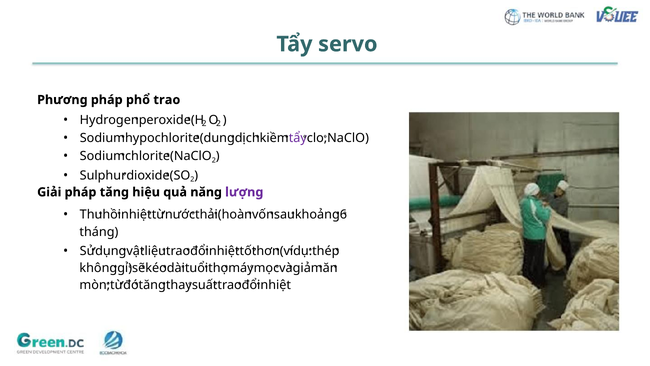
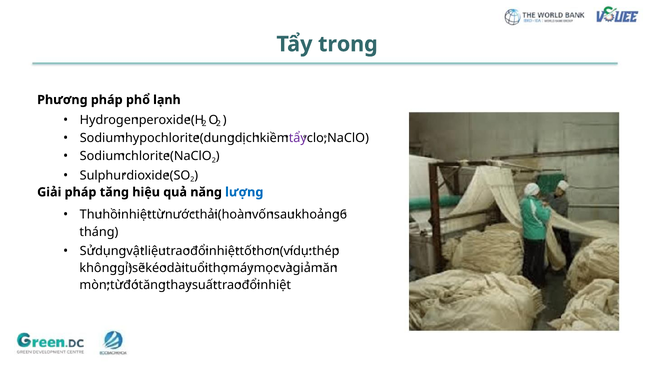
servo: servo -> trong (348, 44)
phổ trao: trao -> lạnh (167, 100)
lượng colour: purple -> blue (244, 192)
